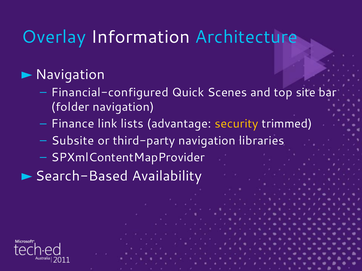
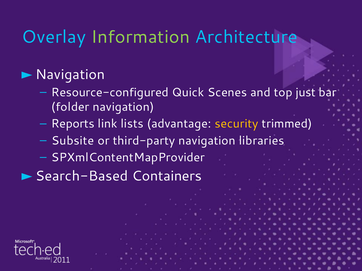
Information colour: white -> light green (140, 37)
Financial-configured: Financial-configured -> Resource-configured (110, 93)
site: site -> just (306, 93)
Finance: Finance -> Reports (73, 124)
Availability: Availability -> Containers (167, 176)
